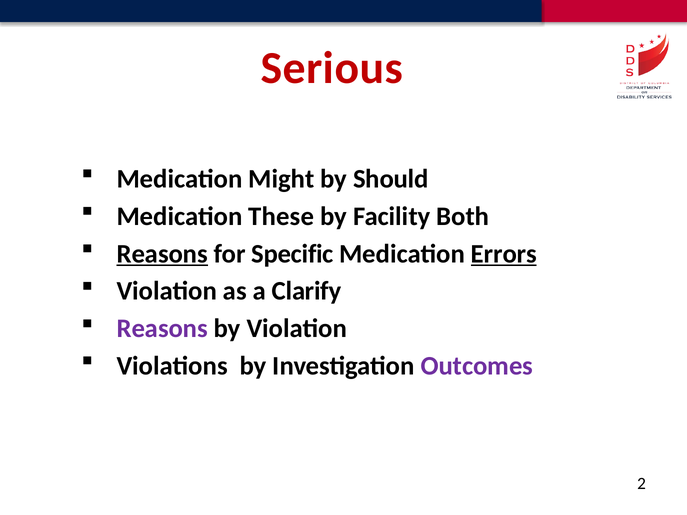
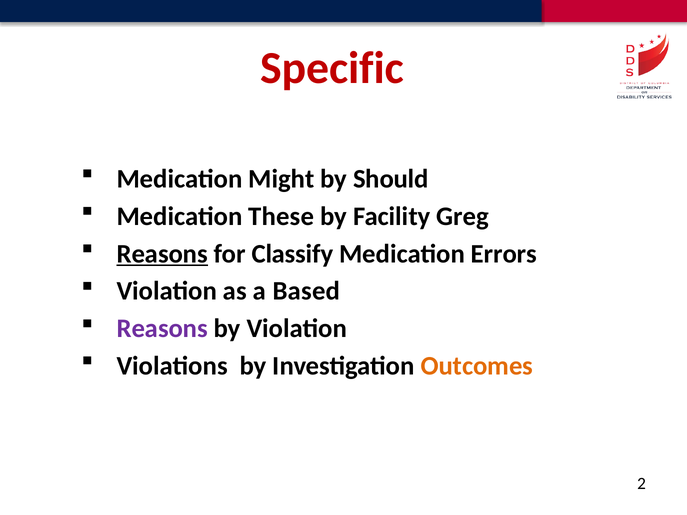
Serious: Serious -> Specific (332, 68)
Both: Both -> Greg (463, 216)
Specific: Specific -> Classify (292, 254)
Errors underline: present -> none (504, 254)
Clarify: Clarify -> Based (306, 291)
Outcomes colour: purple -> orange (477, 366)
